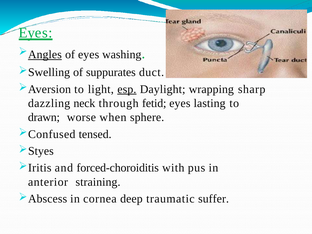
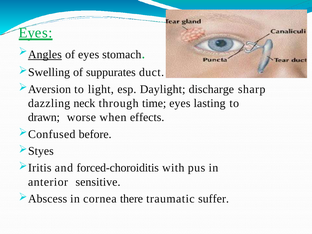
washing: washing -> stomach (122, 55)
esp underline: present -> none (127, 89)
wrapping: wrapping -> discharge (211, 89)
fetid: fetid -> time (154, 103)
sphere: sphere -> effects (147, 117)
tensed: tensed -> before (95, 134)
straining: straining -> sensitive (98, 182)
deep: deep -> there (132, 199)
